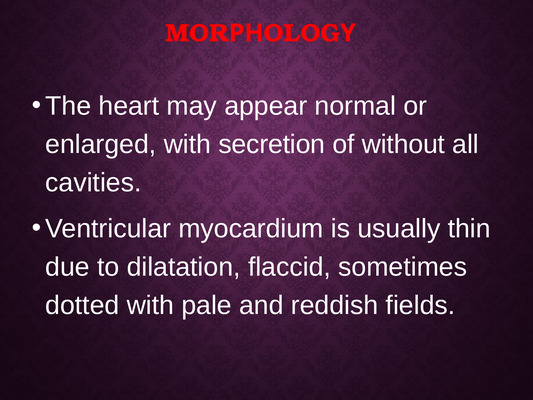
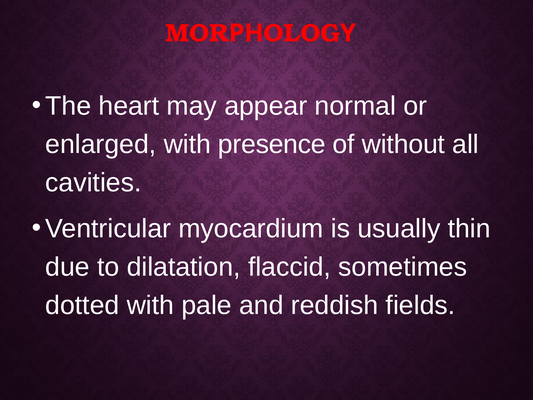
secretion: secretion -> presence (272, 144)
